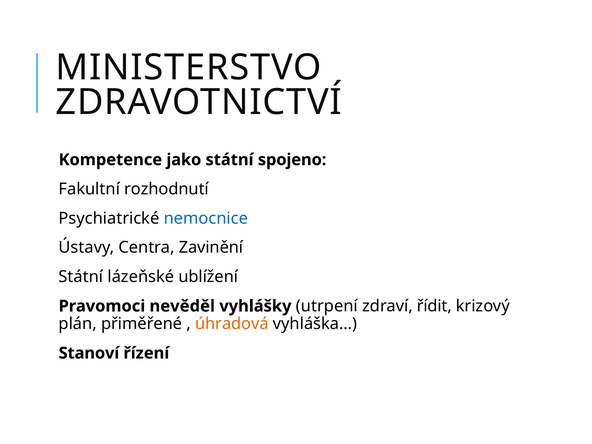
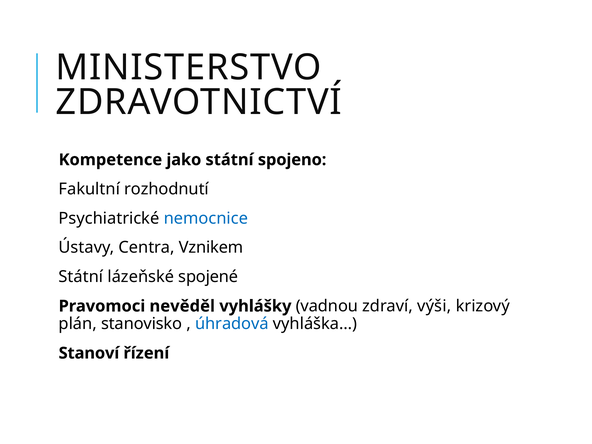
Zavinění: Zavinění -> Vznikem (211, 248)
ublížení: ublížení -> spojené (208, 277)
utrpení: utrpení -> vadnou (327, 306)
řídit: řídit -> výši (434, 306)
přiměřené: přiměřené -> stanovisko (142, 324)
úhradová colour: orange -> blue (232, 324)
